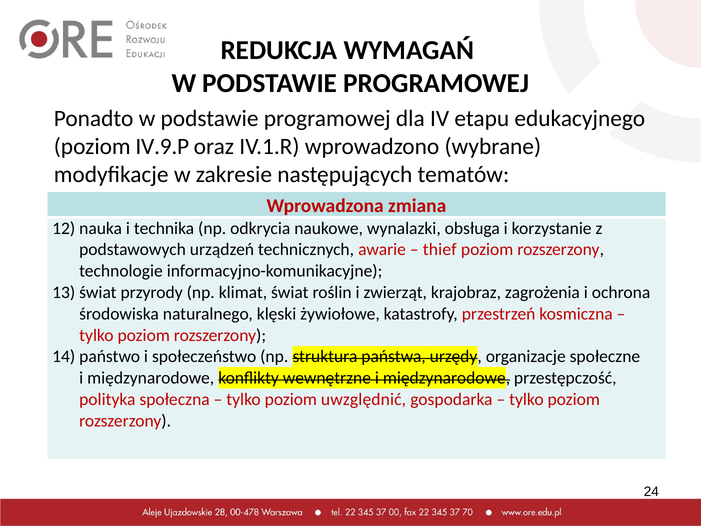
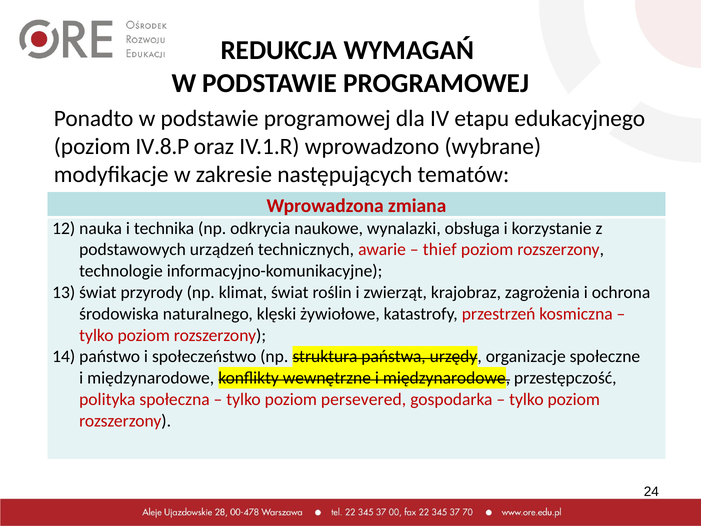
IV.9.P: IV.9.P -> IV.8.P (162, 146)
uwzględnić: uwzględnić -> persevered (364, 399)
